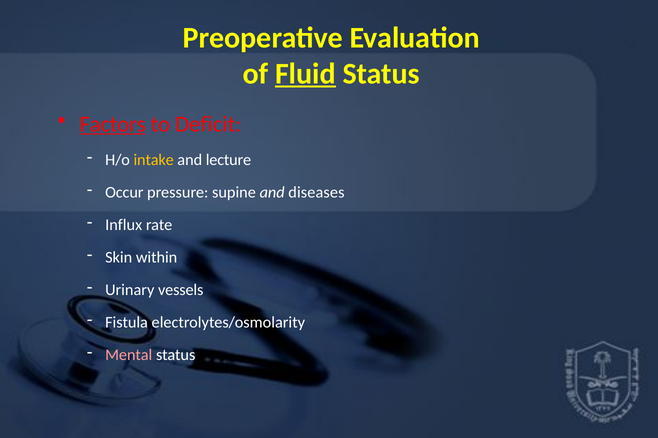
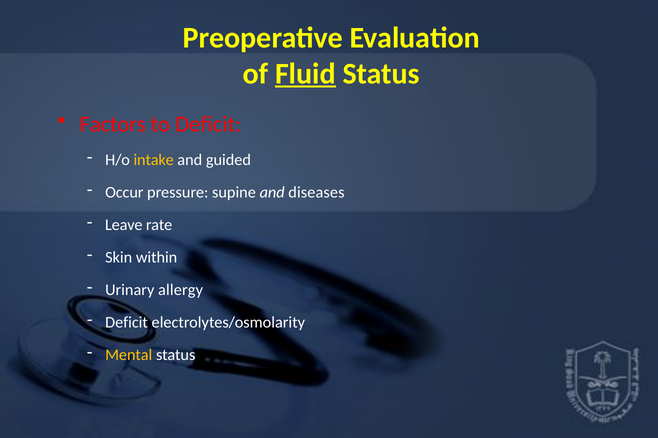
Factors underline: present -> none (113, 124)
lecture: lecture -> guided (228, 160)
Influx: Influx -> Leave (124, 225)
vessels: vessels -> allergy (181, 290)
Fistula: Fistula -> Deficit (127, 323)
Mental colour: pink -> yellow (129, 355)
